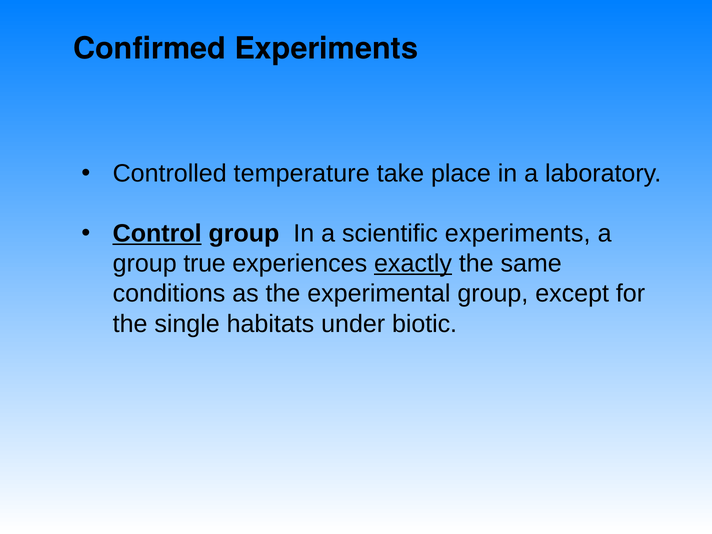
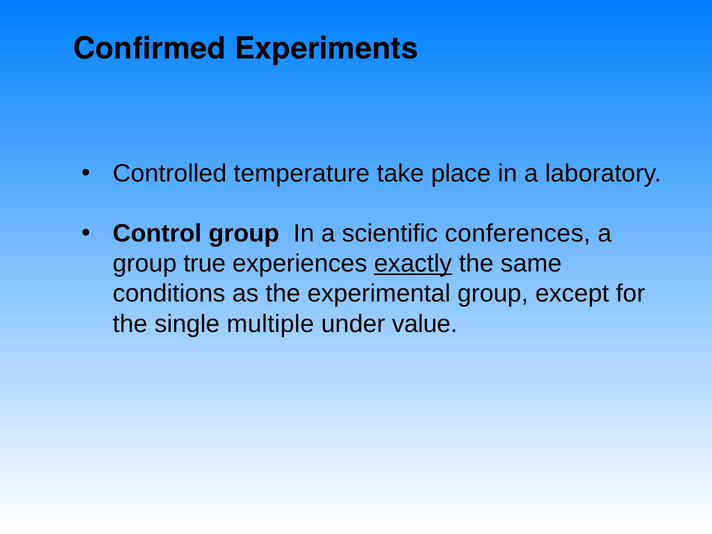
Control underline: present -> none (157, 234)
scientific experiments: experiments -> conferences (518, 234)
habitats: habitats -> multiple (270, 324)
biotic: biotic -> value (425, 324)
